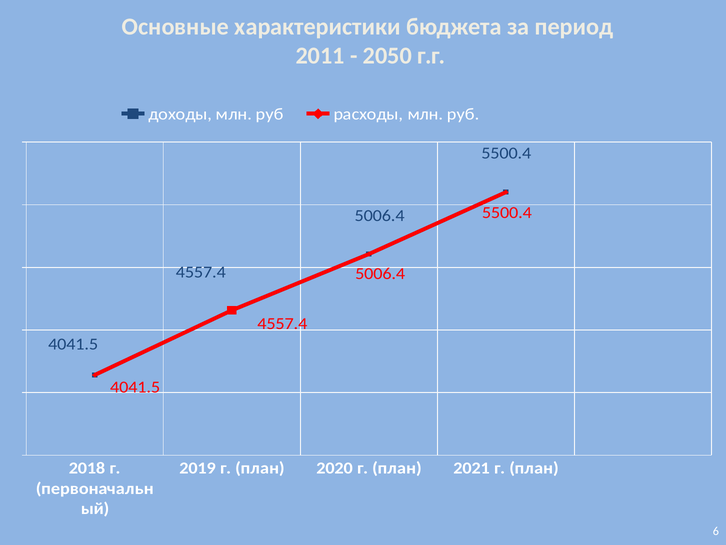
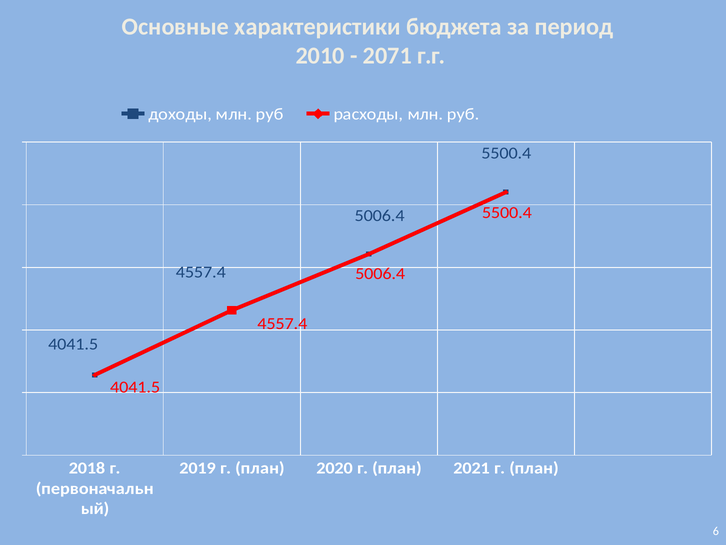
2011: 2011 -> 2010 (320, 56)
2050: 2050 -> 2071 (387, 56)
